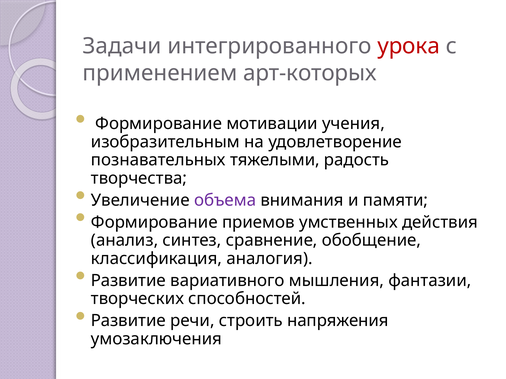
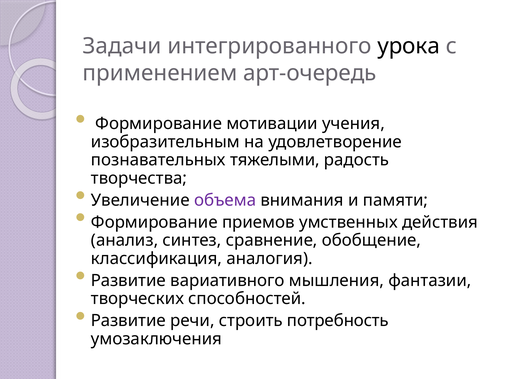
урока colour: red -> black (409, 46)
арт-которых: арт-которых -> арт-очередь (310, 73)
напряжения: напряжения -> потребность (338, 321)
